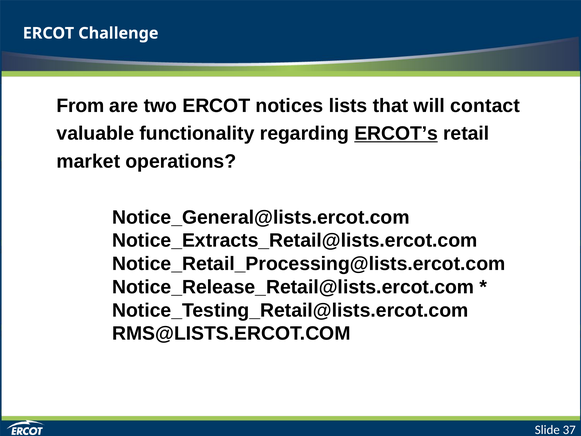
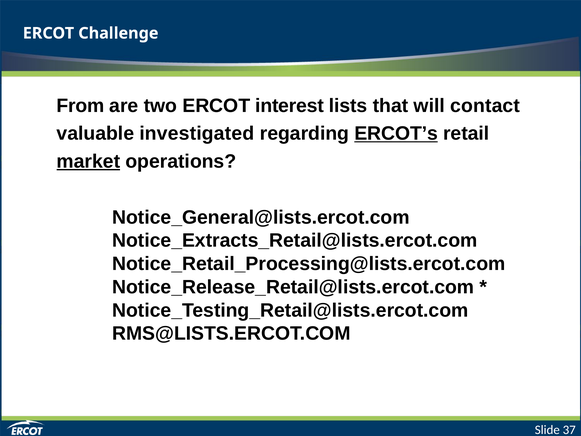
notices: notices -> interest (290, 106)
functionality: functionality -> investigated (197, 133)
market underline: none -> present (88, 161)
